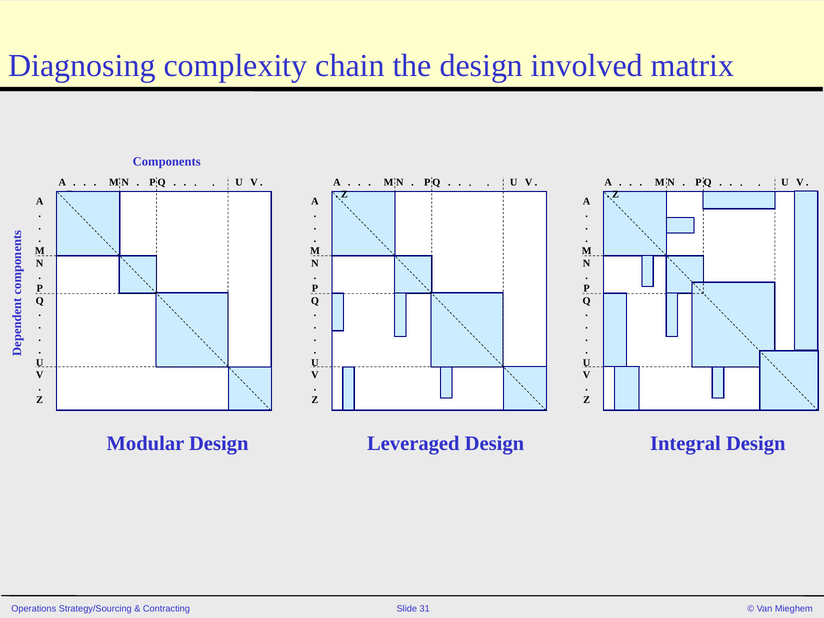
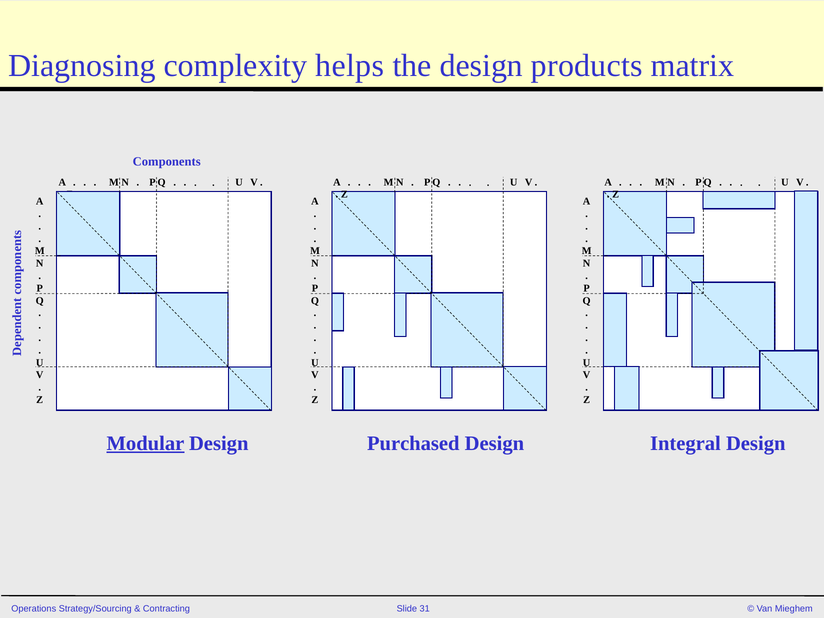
chain: chain -> helps (350, 66)
involved: involved -> products (587, 66)
Modular underline: none -> present (145, 443)
Leveraged: Leveraged -> Purchased (413, 443)
